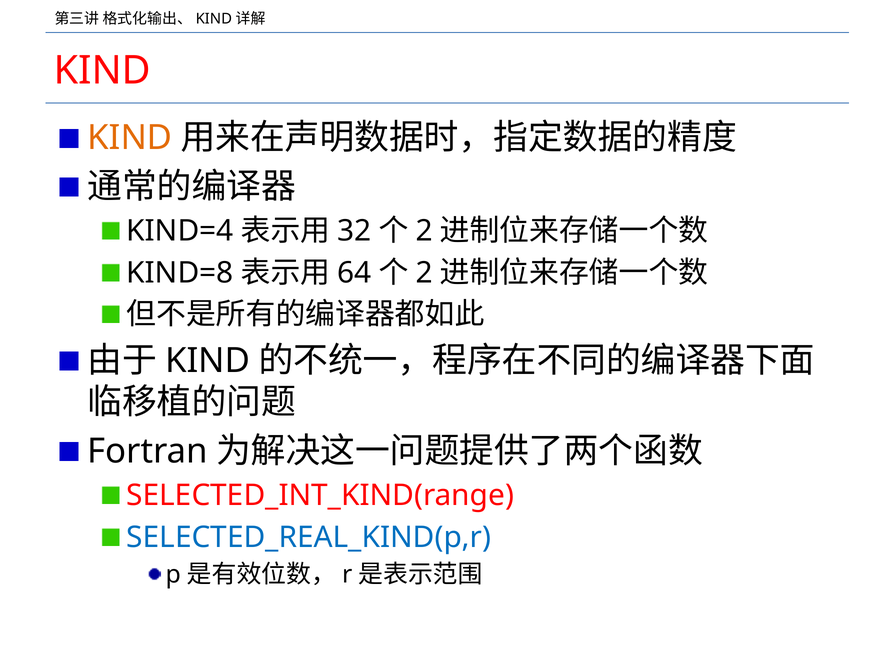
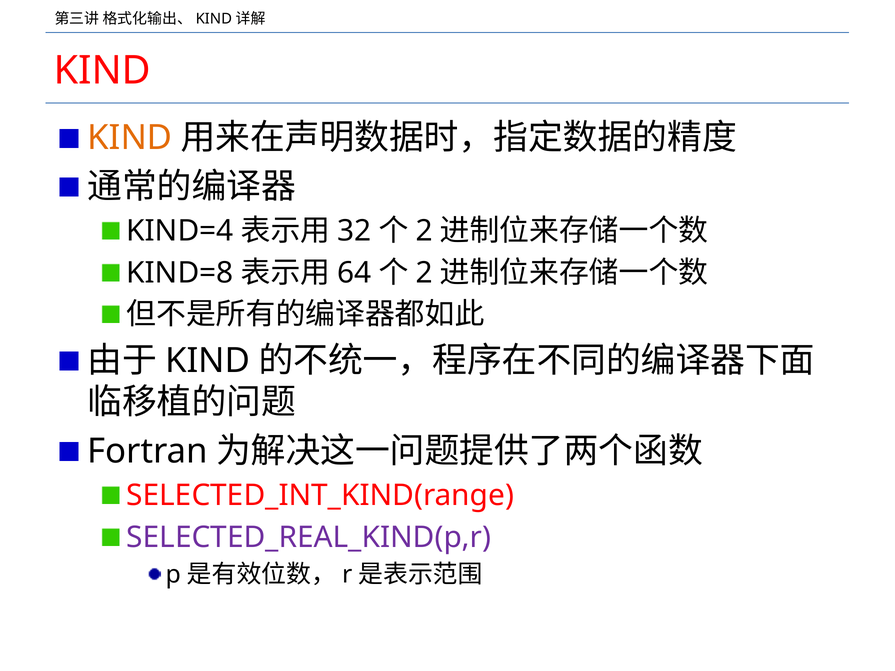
SELECTED_REAL_KIND(p,r colour: blue -> purple (309, 537)
